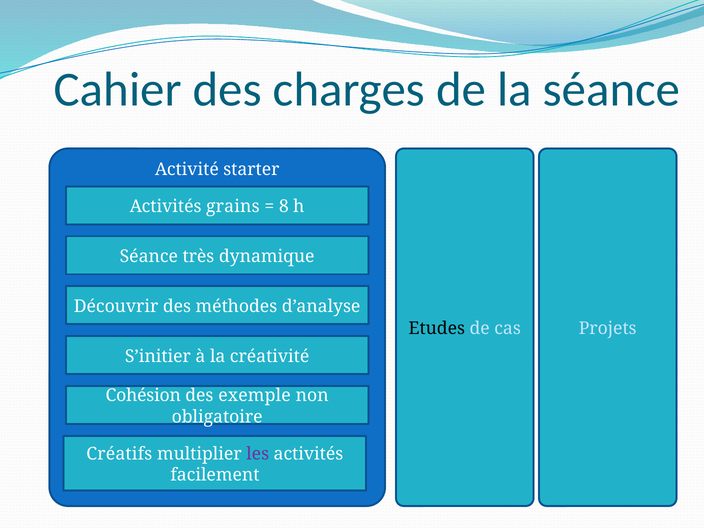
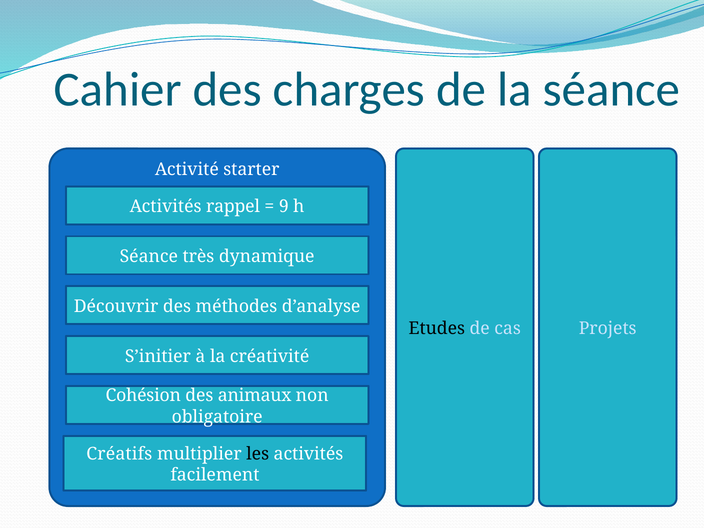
grains: grains -> rappel (233, 207)
8: 8 -> 9 (284, 207)
exemple: exemple -> animaux (255, 396)
les colour: purple -> black (258, 454)
